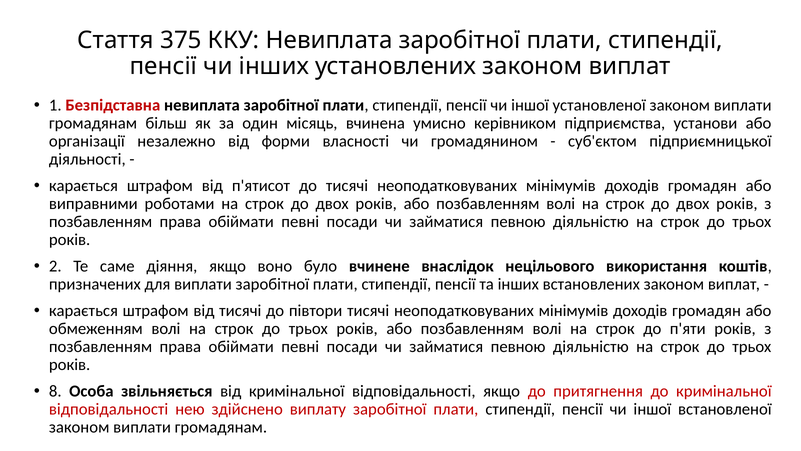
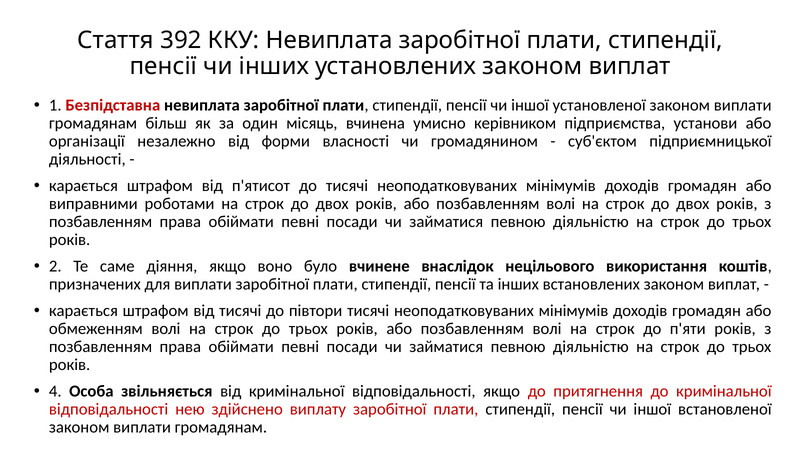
375: 375 -> 392 (181, 40)
8: 8 -> 4 (55, 391)
